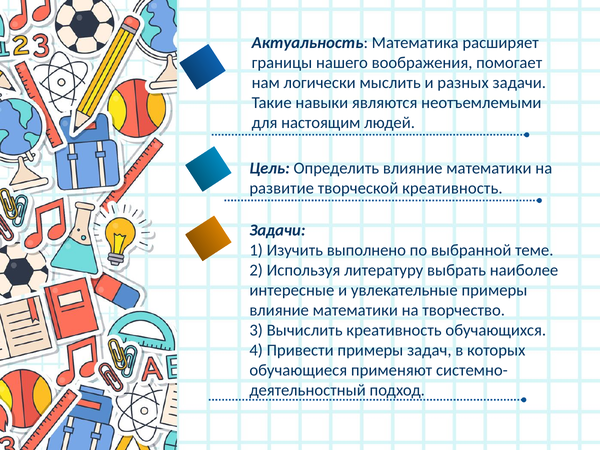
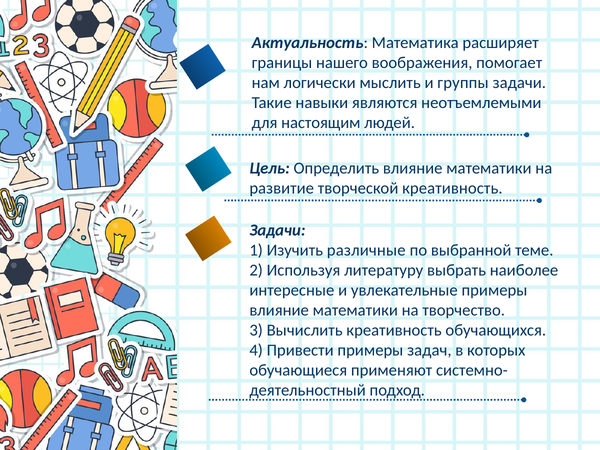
разных: разных -> группы (463, 83)
выполнено: выполнено -> различные (366, 250)
